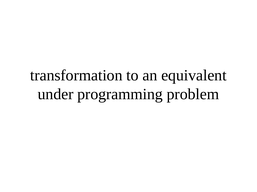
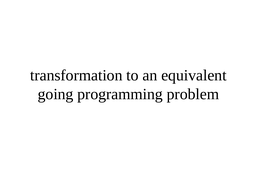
under: under -> going (56, 94)
